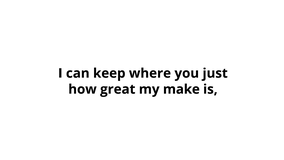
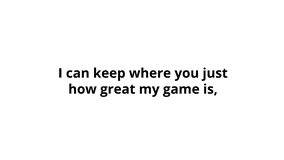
make: make -> game (181, 89)
